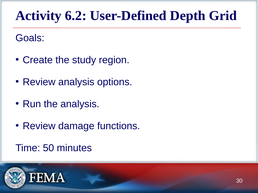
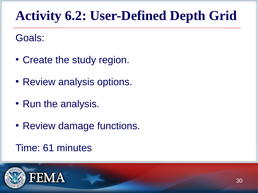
50: 50 -> 61 (48, 148)
